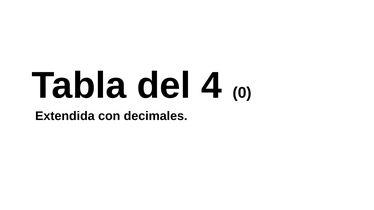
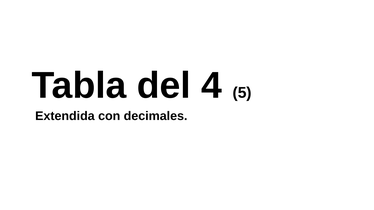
0: 0 -> 5 (242, 93)
